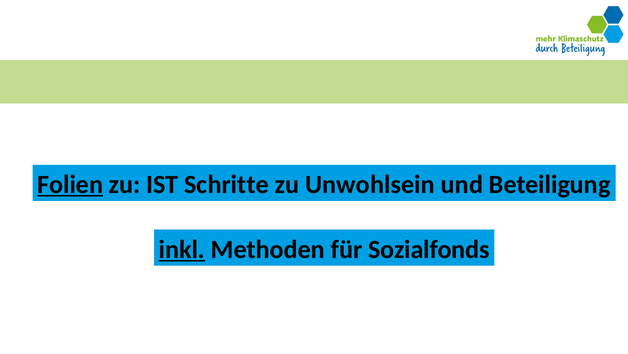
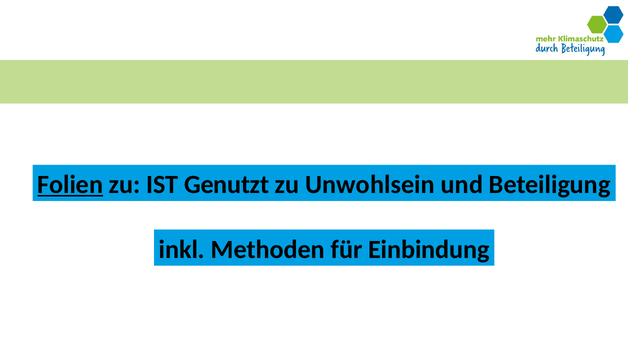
Schritte: Schritte -> Genutzt (227, 184)
inkl underline: present -> none (182, 249)
Sozialfonds: Sozialfonds -> Einbindung (429, 249)
